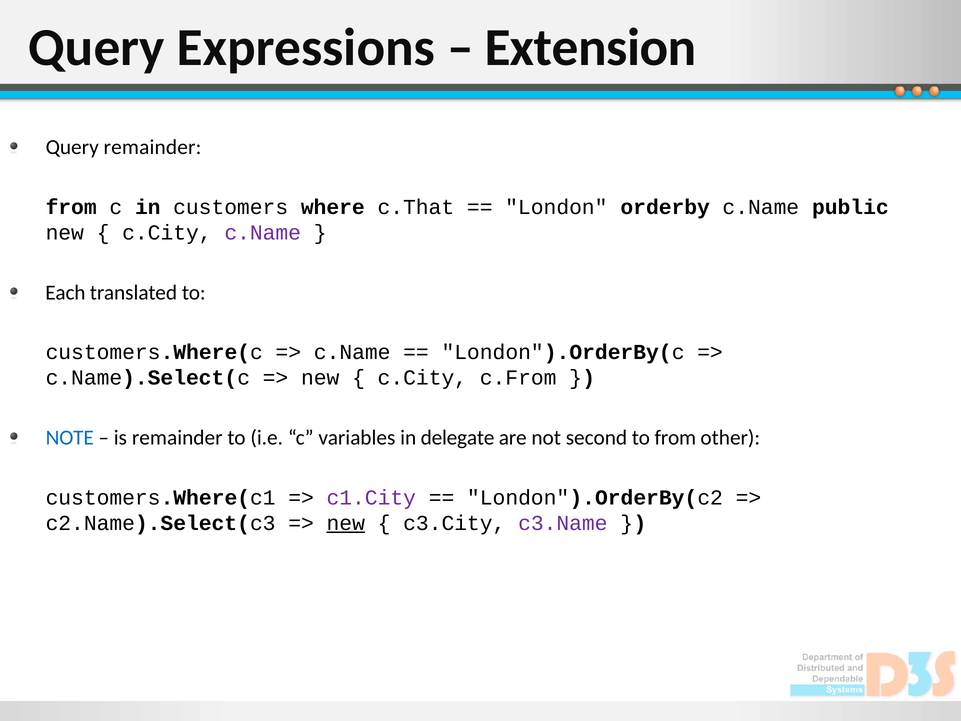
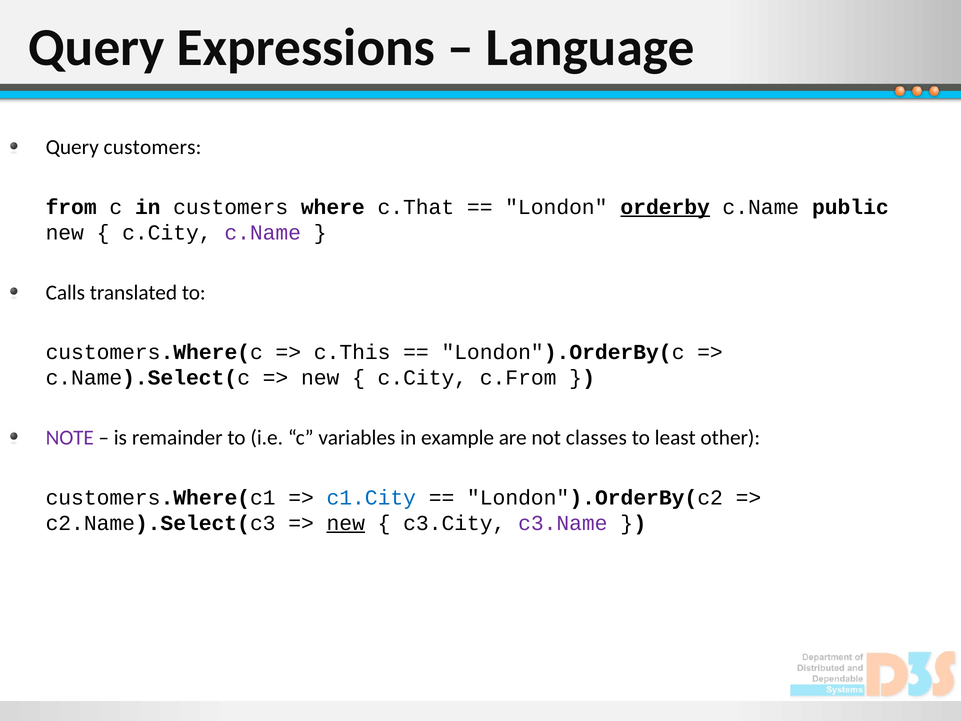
Extension: Extension -> Language (590, 48)
Query remainder: remainder -> customers (152, 147)
orderby underline: none -> present (665, 207)
Each: Each -> Calls (65, 292)
c.Name: c.Name -> c.This (352, 352)
NOTE colour: blue -> purple (70, 438)
delegate: delegate -> example (458, 438)
second: second -> classes (596, 438)
to from: from -> least (675, 438)
c1.City colour: purple -> blue (371, 497)
